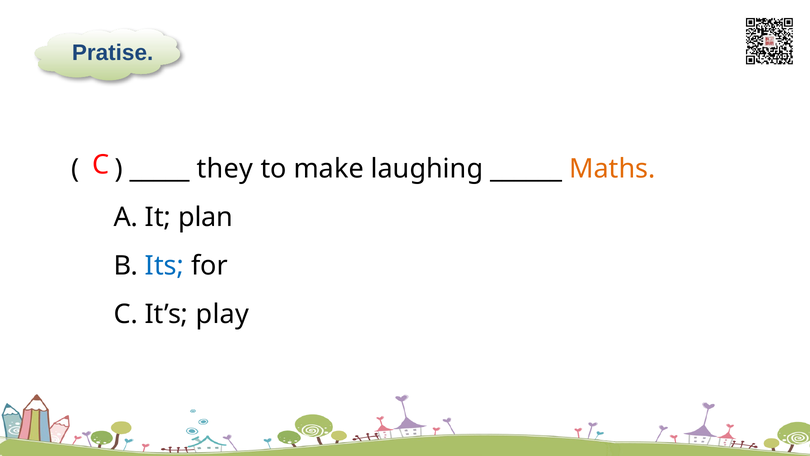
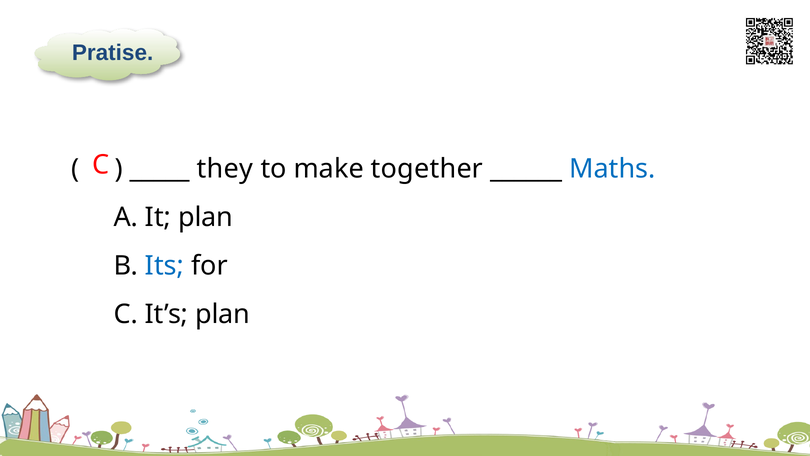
laughing: laughing -> together (427, 169)
Maths colour: orange -> blue (612, 169)
It’s play: play -> plan (223, 314)
